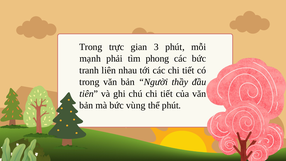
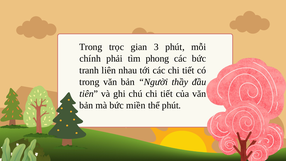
trực: trực -> trọc (117, 47)
mạnh: mạnh -> chính (90, 59)
vùng: vùng -> miền (136, 105)
